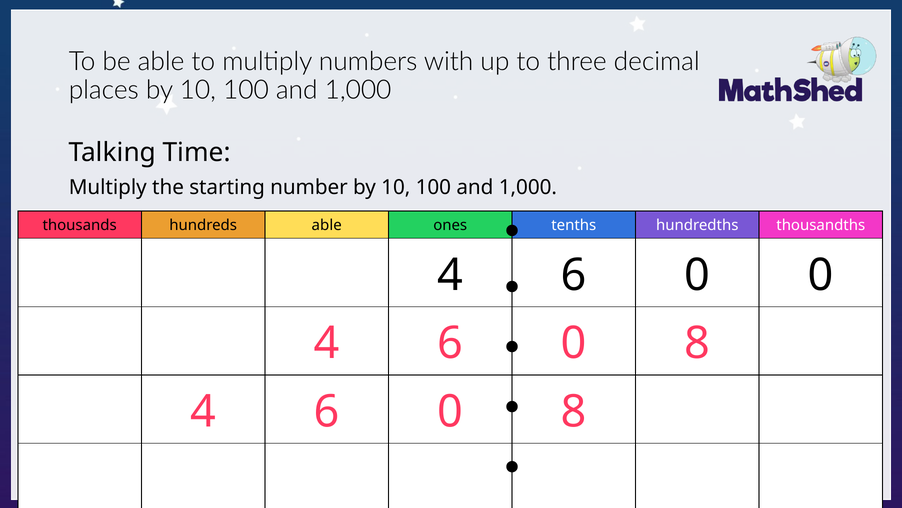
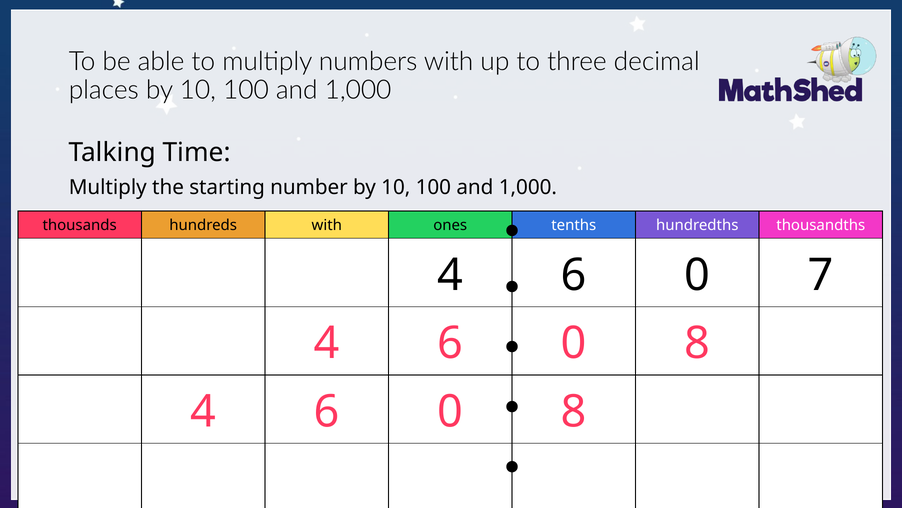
hundreds able: able -> with (327, 225)
0 0: 0 -> 7 (821, 275)
